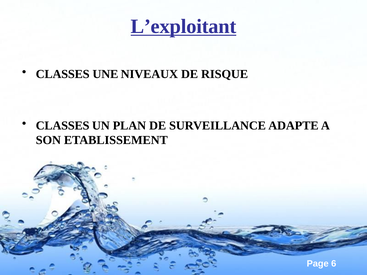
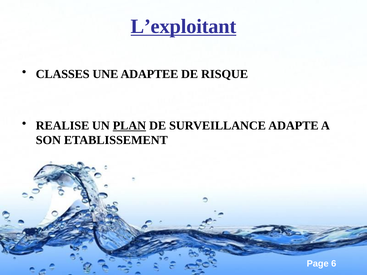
NIVEAUX: NIVEAUX -> ADAPTEE (149, 74)
CLASSES: CLASSES -> REALISE (63, 126)
PLAN underline: none -> present (129, 126)
